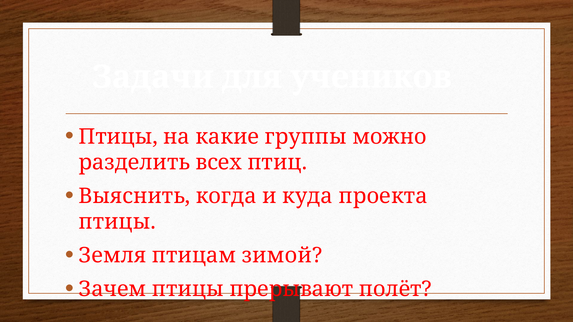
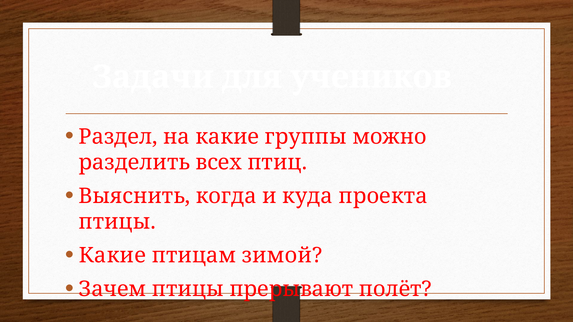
Птицы: Птицы -> Раздел (118, 137)
Земля: Земля -> Какие (112, 256)
